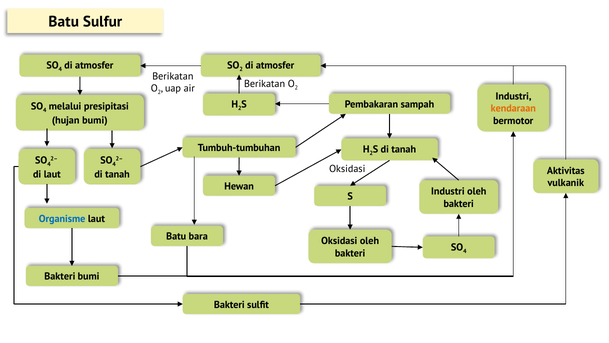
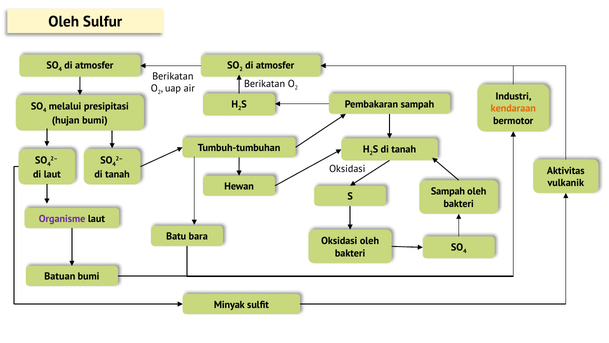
Batu: Batu -> Oleh (64, 22)
Industri: Industri -> Sampah (448, 191)
Organisme colour: blue -> purple (62, 218)
Bakteri: Bakteri -> Batuan (60, 276)
Bakteri: Bakteri -> Minyak (229, 304)
